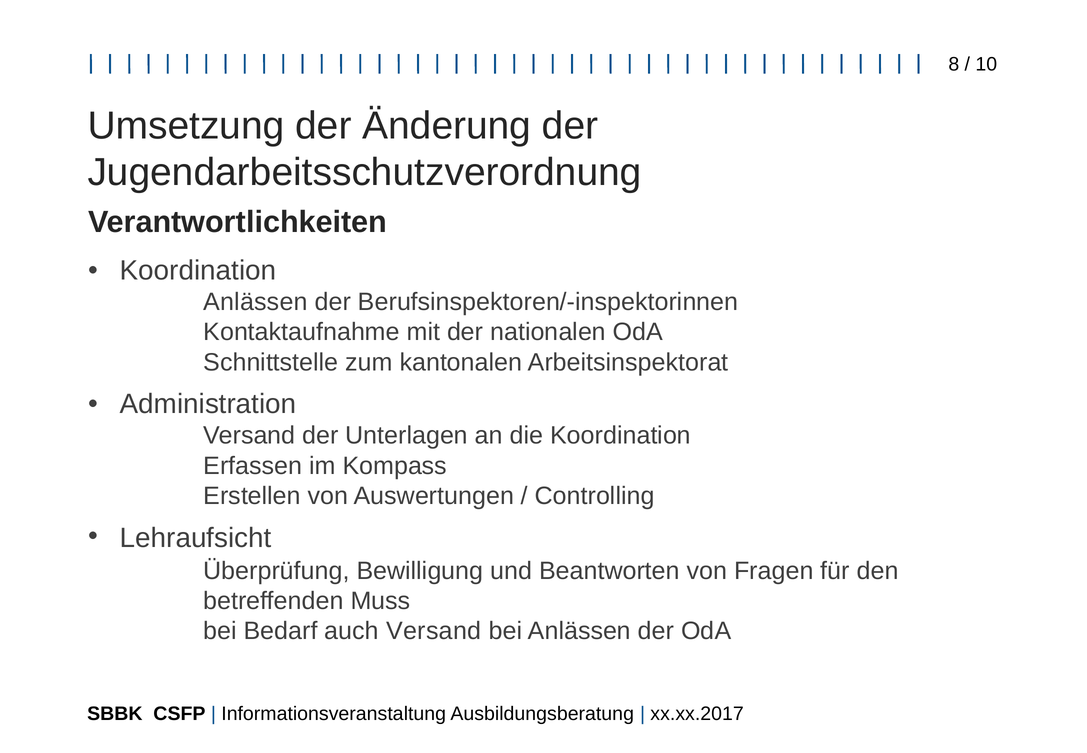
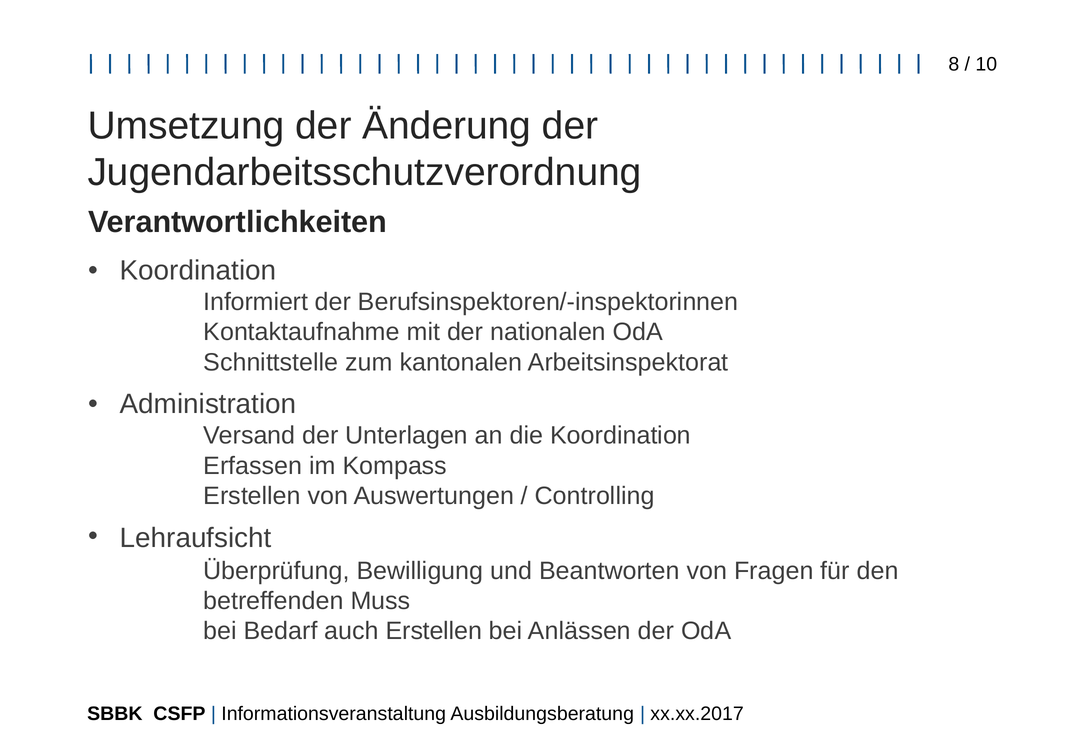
Anlässen: Anlässen -> Informiert (256, 302)
auch Versand: Versand -> Erstellen (434, 631)
